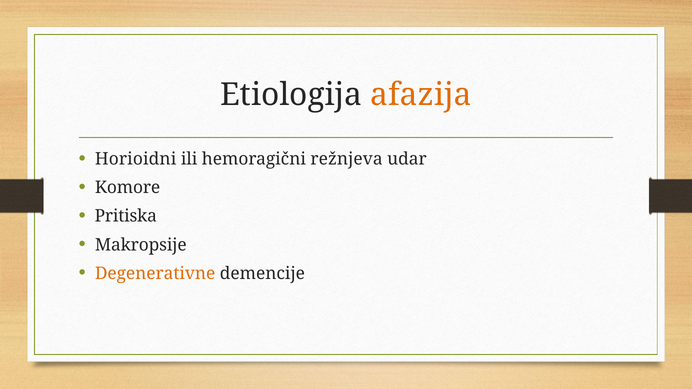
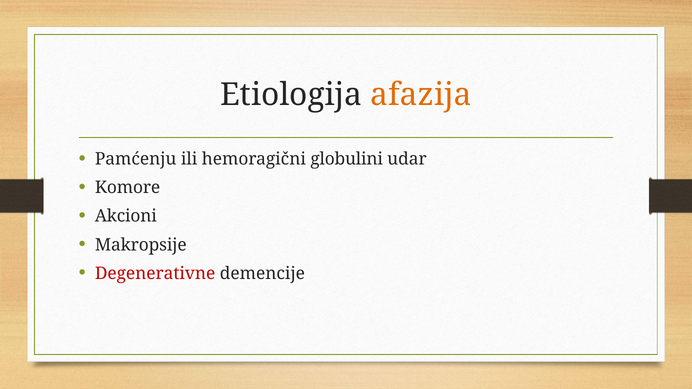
Horioidni: Horioidni -> Pamćenju (136, 159)
režnjeva: režnjeva -> globulini (347, 159)
Pritiska: Pritiska -> Akcioni (126, 216)
Degenerativne colour: orange -> red (155, 274)
